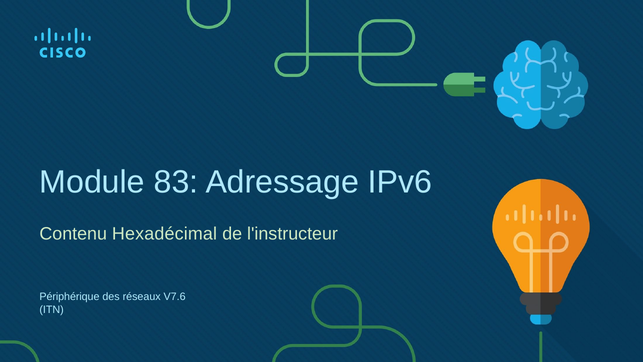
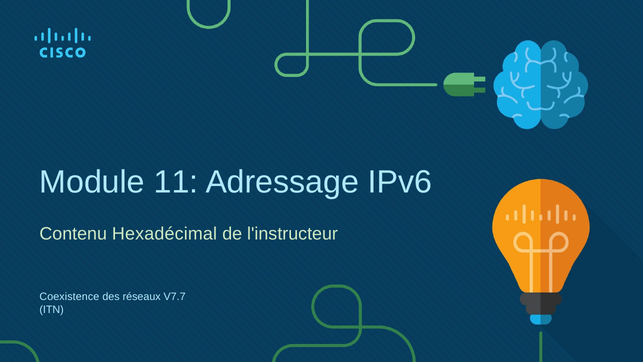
83: 83 -> 11 (176, 182)
Périphérique: Périphérique -> Coexistence (69, 297)
V7.6: V7.6 -> V7.7 (175, 297)
